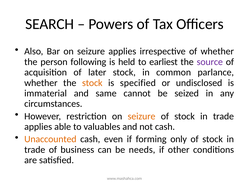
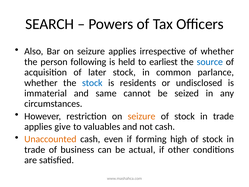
source colour: purple -> blue (210, 62)
stock colour: orange -> blue (92, 83)
specified: specified -> residents (138, 83)
able: able -> give (63, 127)
only: only -> high (179, 139)
needs: needs -> actual (142, 149)
